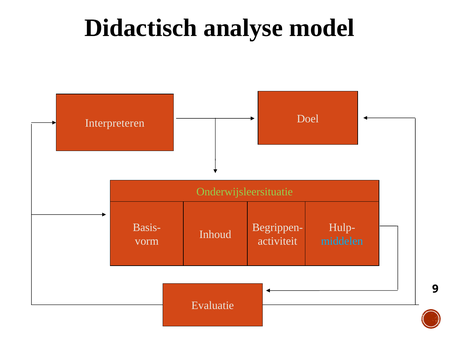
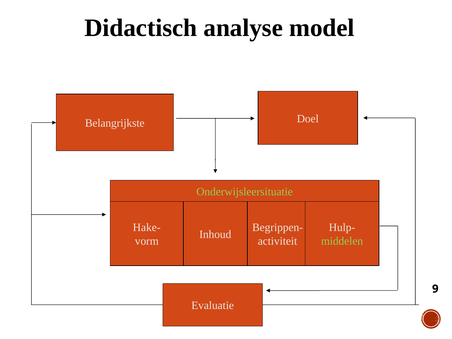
Interpreteren: Interpreteren -> Belangrijkste (115, 123)
Basis-: Basis- -> Hake- (147, 228)
middelen colour: light blue -> light green (342, 241)
